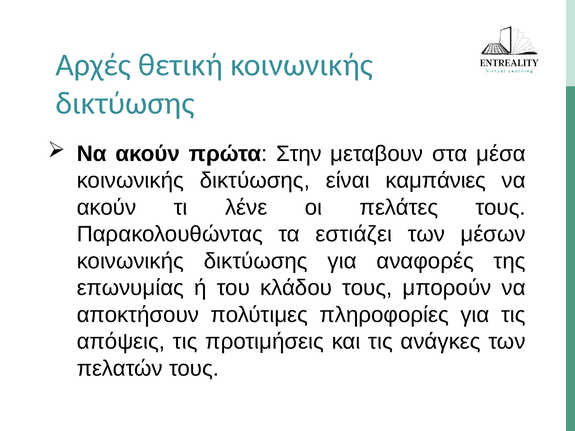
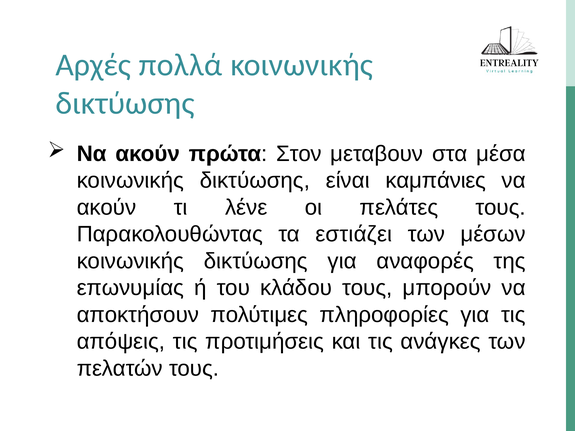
θετική: θετική -> πολλά (181, 65)
Στην: Στην -> Στον (299, 154)
